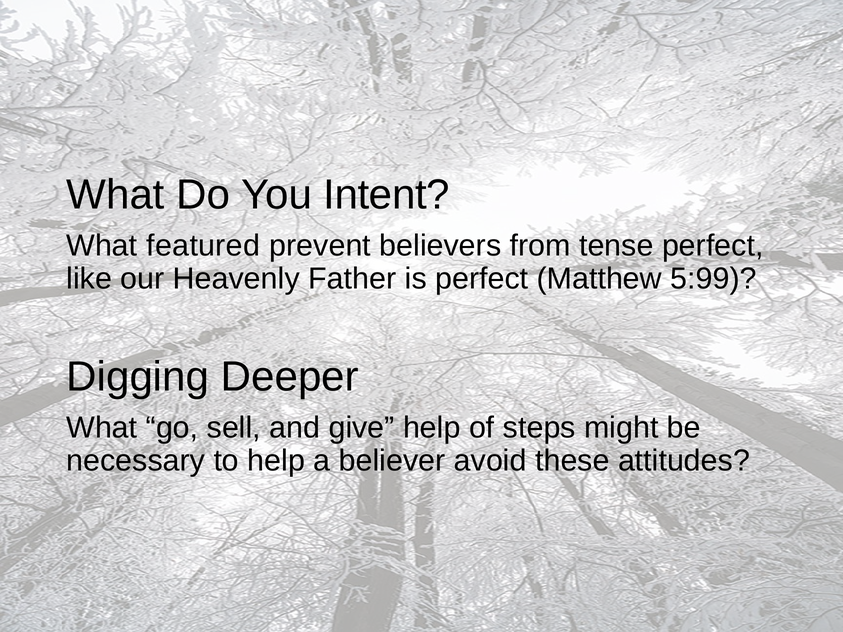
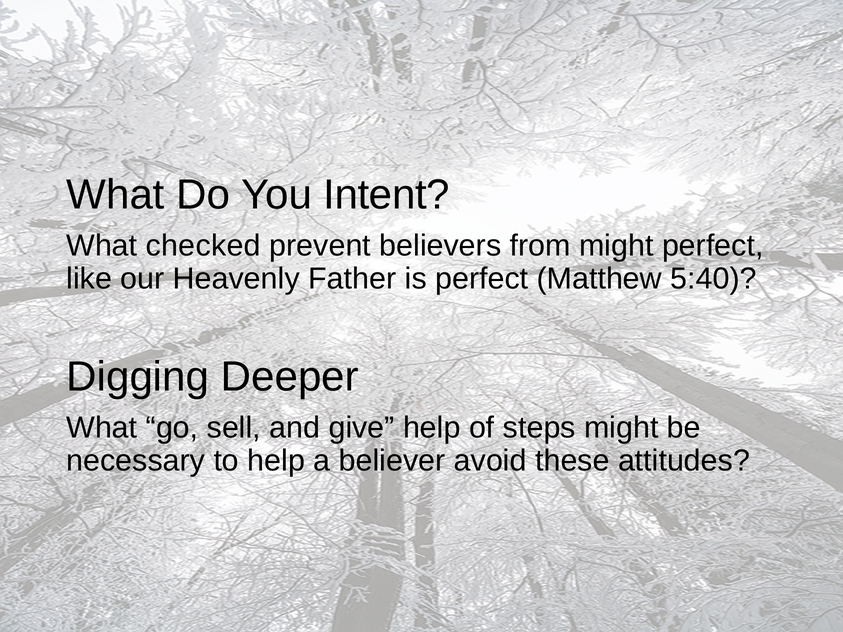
featured: featured -> checked (203, 246)
from tense: tense -> might (616, 246)
5:99: 5:99 -> 5:40 (714, 279)
